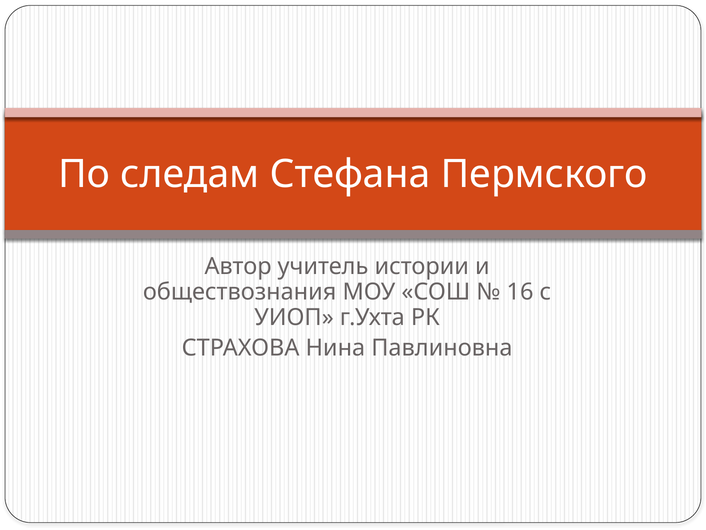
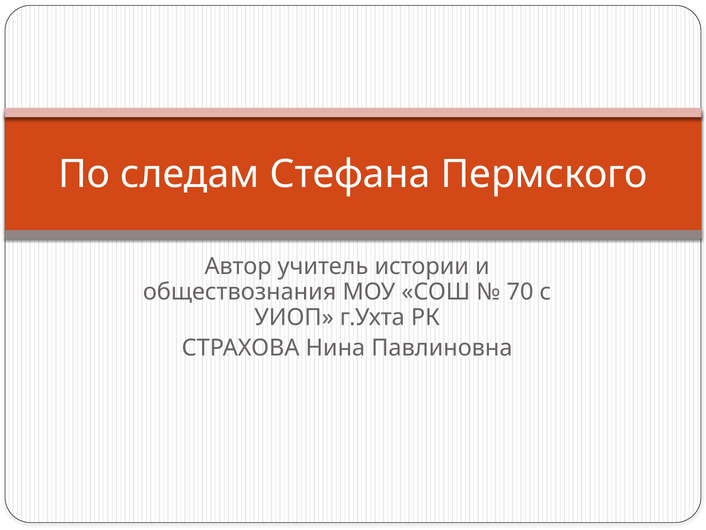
16: 16 -> 70 (520, 292)
